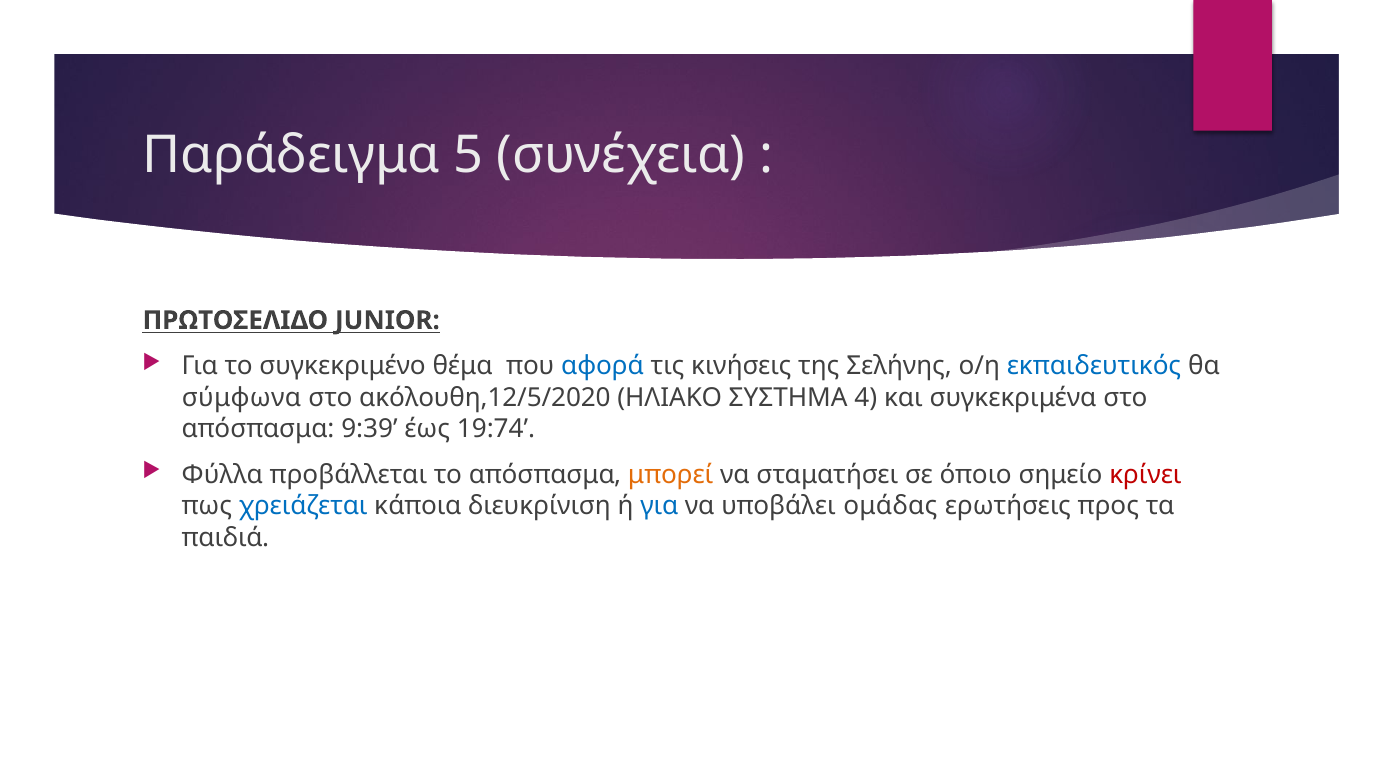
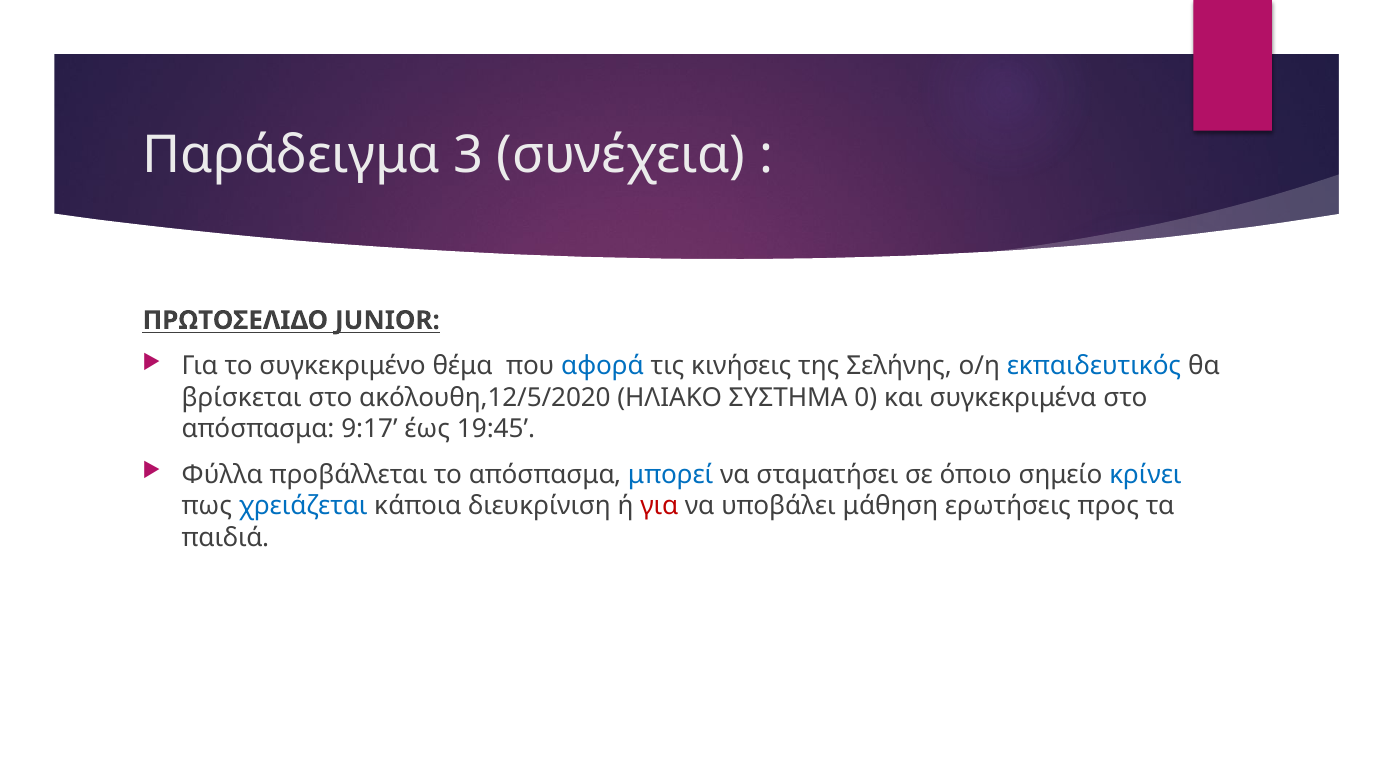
5: 5 -> 3 (468, 155)
σύμφωνα: σύμφωνα -> βρίσκεται (242, 398)
4: 4 -> 0 (866, 398)
9:39: 9:39 -> 9:17 (369, 429)
19:74: 19:74 -> 19:45 (496, 429)
μπορεί colour: orange -> blue (671, 475)
κρίνει colour: red -> blue (1145, 475)
για colour: blue -> red (659, 506)
ομάδας: ομάδας -> μάθηση (891, 506)
